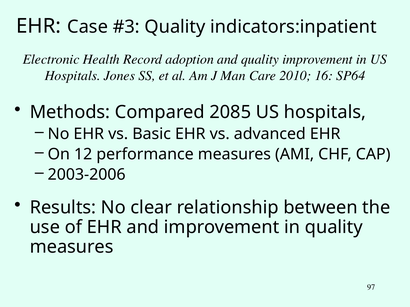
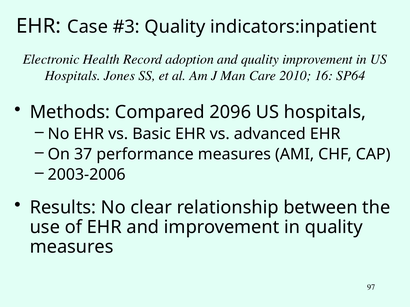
2085: 2085 -> 2096 (230, 112)
12: 12 -> 37 (83, 155)
